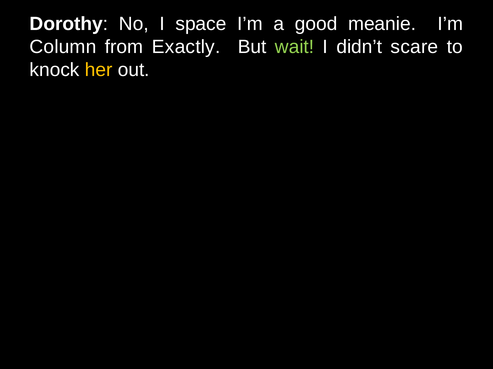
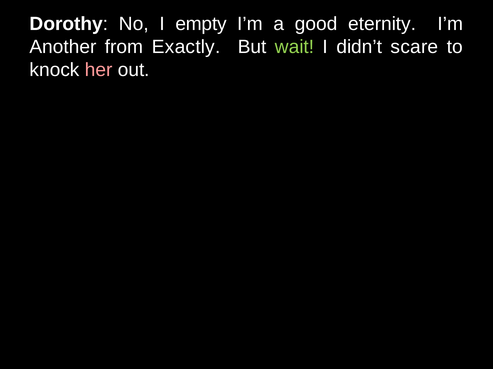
space: space -> empty (201, 24)
meanie: meanie -> eternity (382, 24)
Column: Column -> Another (63, 47)
her colour: yellow -> pink (99, 70)
